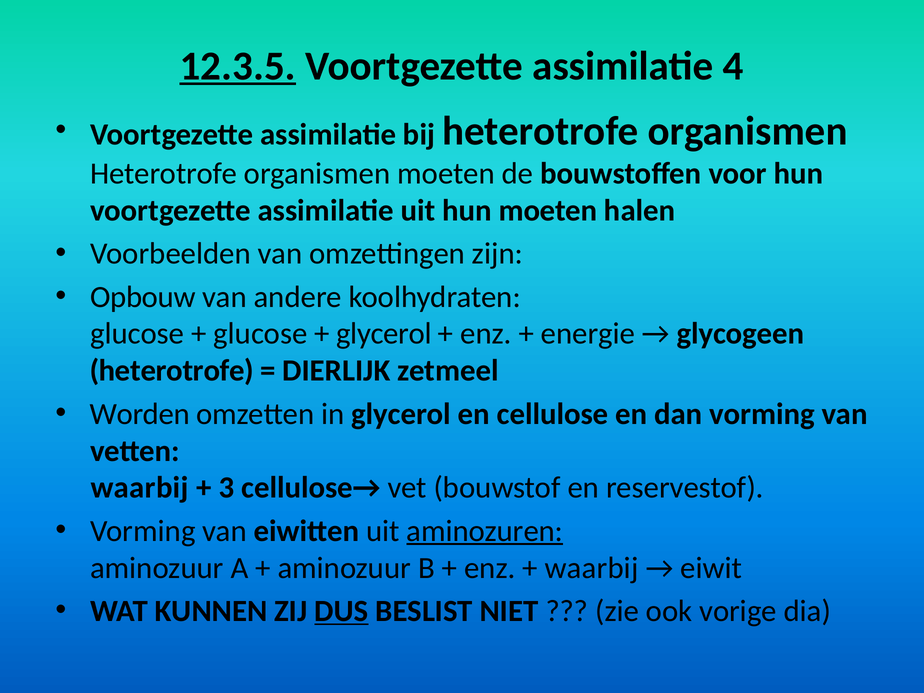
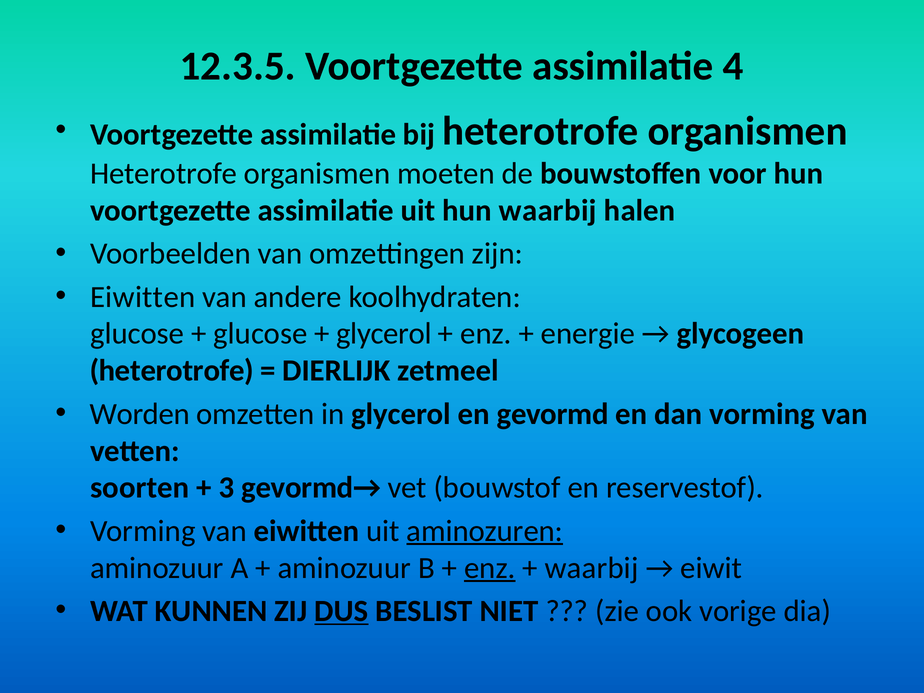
12.3.5 underline: present -> none (238, 66)
hun moeten: moeten -> waarbij (548, 211)
Opbouw: Opbouw -> Eiwitten (143, 297)
cellulose: cellulose -> gevormd (553, 414)
waarbij: waarbij -> soorten (140, 488)
cellulose→: cellulose→ -> gevormd→ (311, 488)
enz underline: none -> present (490, 568)
